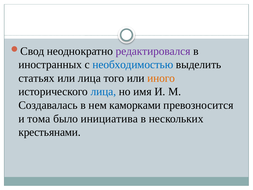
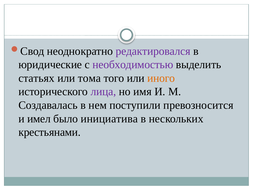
иностранных: иностранных -> юридические (50, 65)
необходимостью colour: blue -> purple (133, 65)
или лица: лица -> тома (89, 78)
лица colour: blue -> purple (103, 92)
каморками: каморками -> поступили (135, 105)
тома: тома -> имел (39, 119)
